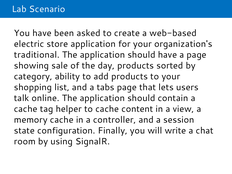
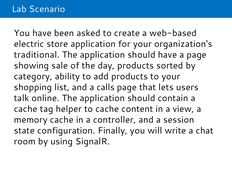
tabs: tabs -> calls (106, 87)
